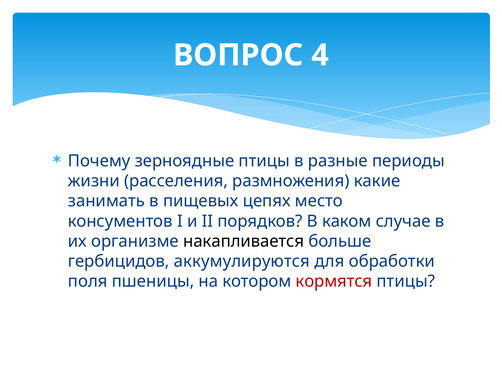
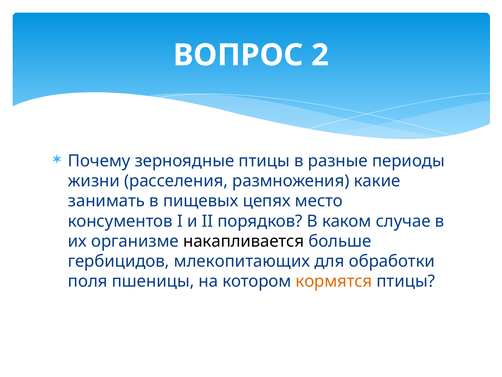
4: 4 -> 2 (320, 55)
аккумулируются: аккумулируются -> млекопитающих (242, 261)
кормятся colour: red -> orange (334, 281)
